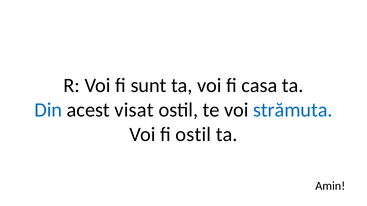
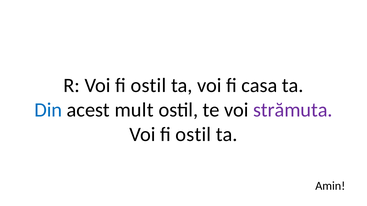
R Voi fi sunt: sunt -> ostil (148, 86)
visat: visat -> mult (134, 110)
strămuta colour: blue -> purple (293, 110)
